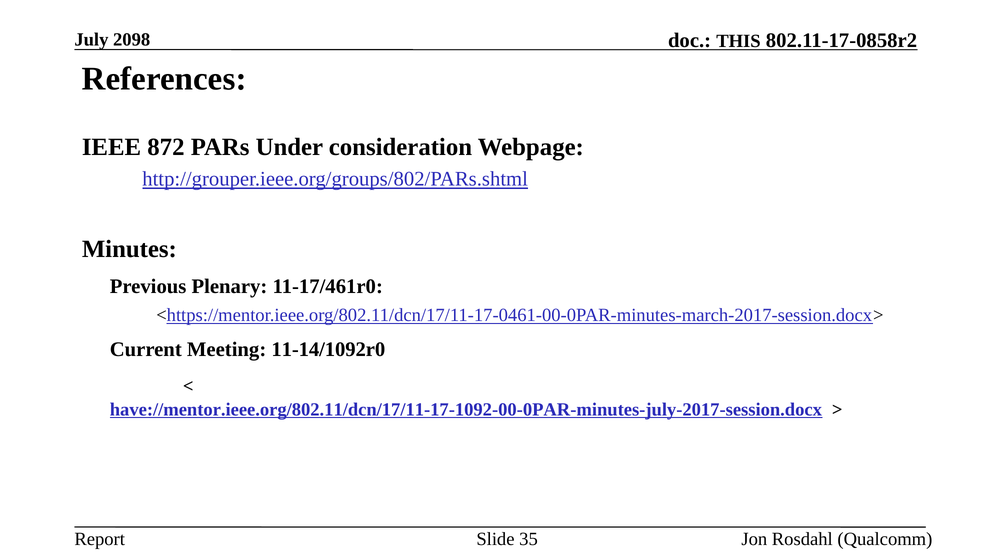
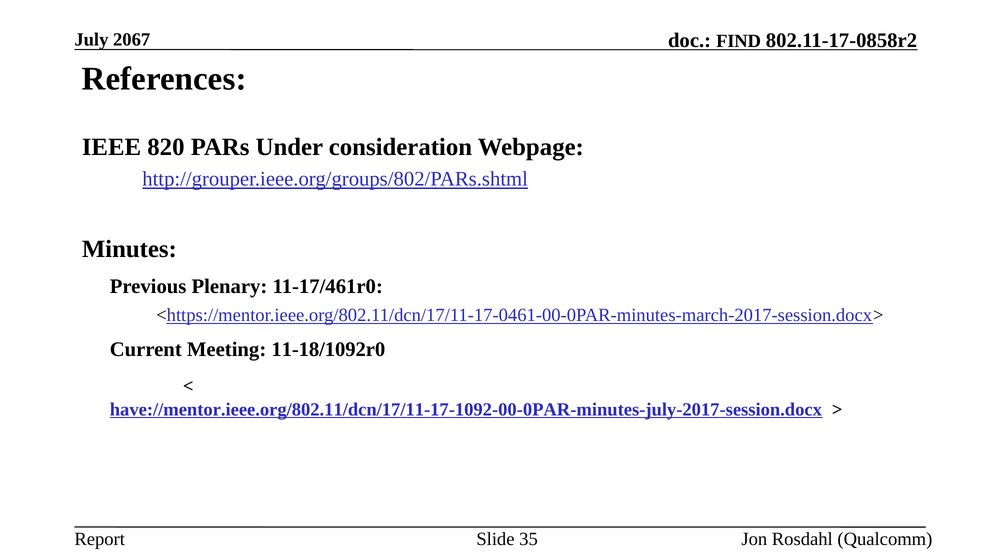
THIS: THIS -> FIND (739, 41)
2098: 2098 -> 2067 (132, 39)
872: 872 -> 820 (166, 147)
11-14/1092r0: 11-14/1092r0 -> 11-18/1092r0 (328, 349)
